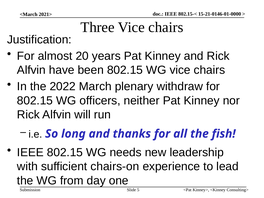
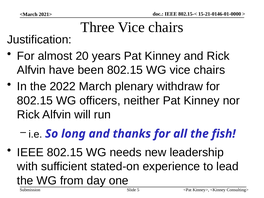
chairs-on: chairs-on -> stated-on (115, 166)
